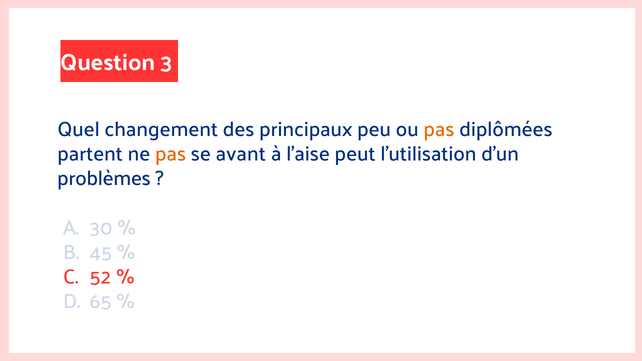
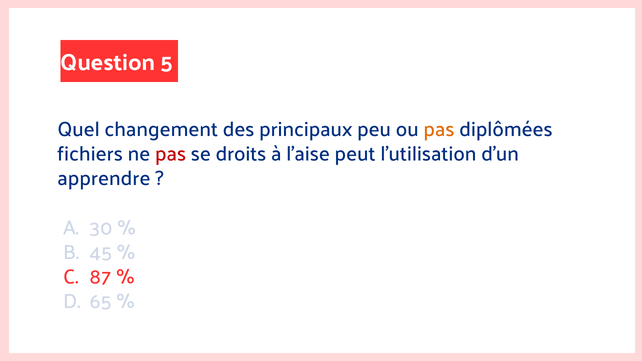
3: 3 -> 5 (167, 63)
partent: partent -> fichiers (90, 154)
pas colour: orange -> red (171, 154)
avant: avant -> droits (241, 154)
problèmes: problèmes -> apprendre (104, 179)
52: 52 -> 87 (100, 277)
